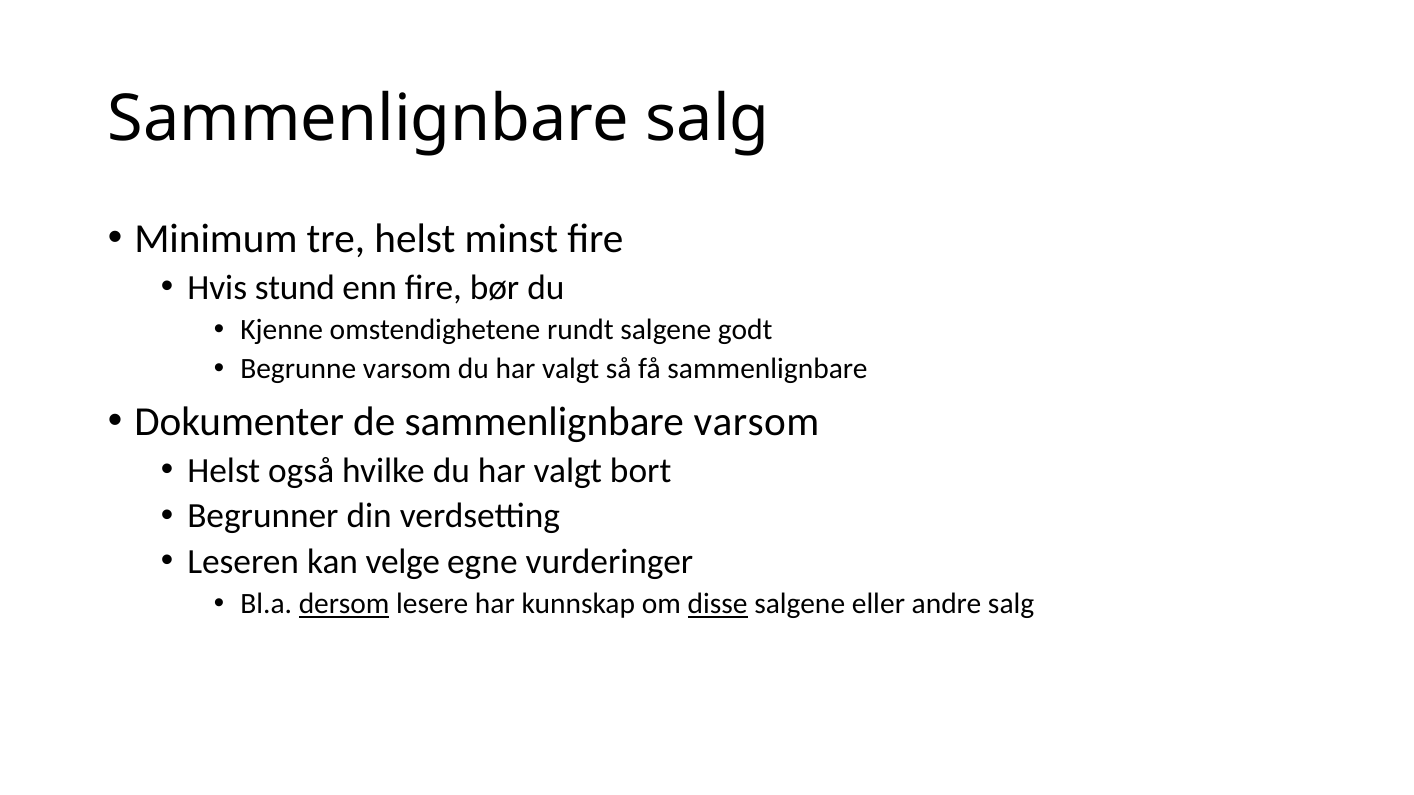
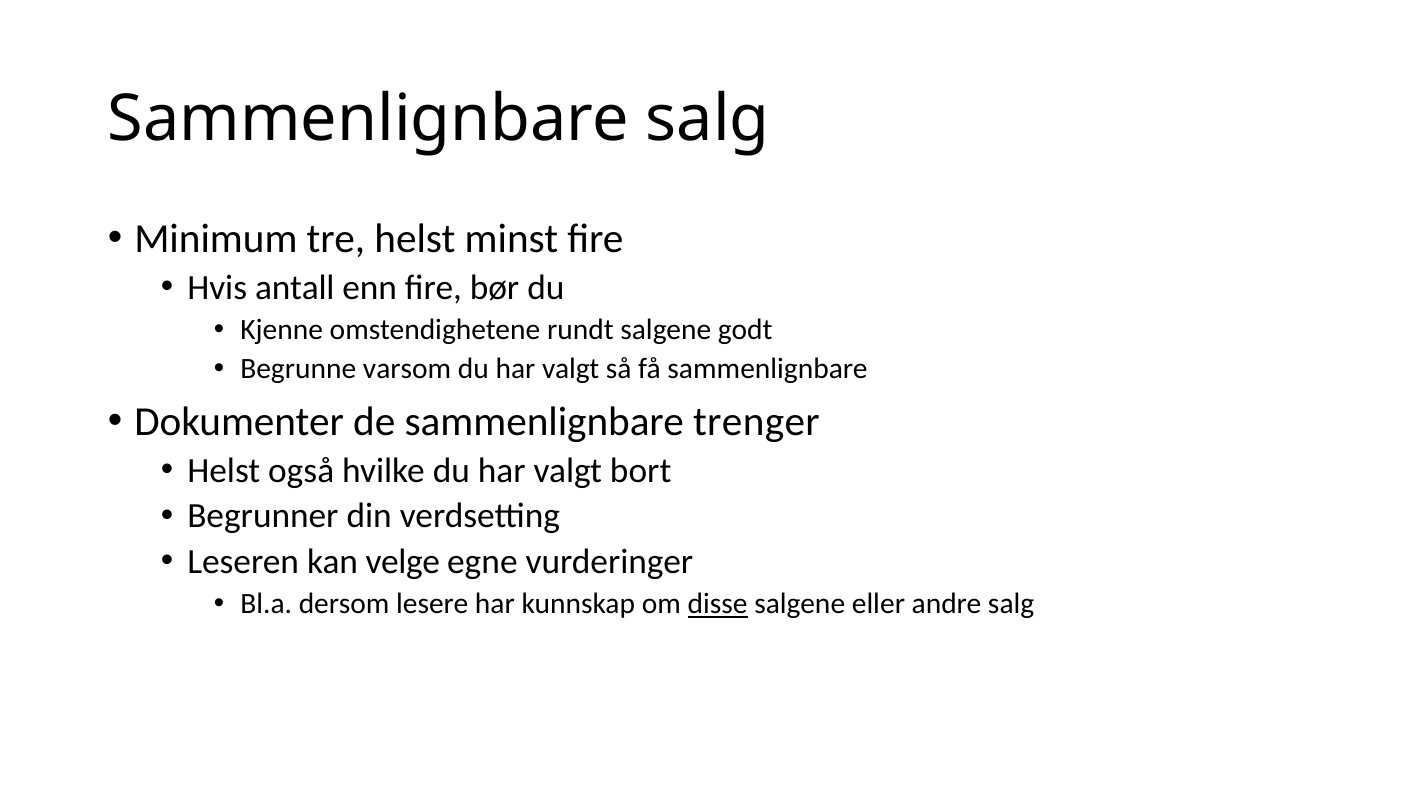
stund: stund -> antall (295, 288)
sammenlignbare varsom: varsom -> trenger (756, 422)
dersom underline: present -> none (344, 604)
